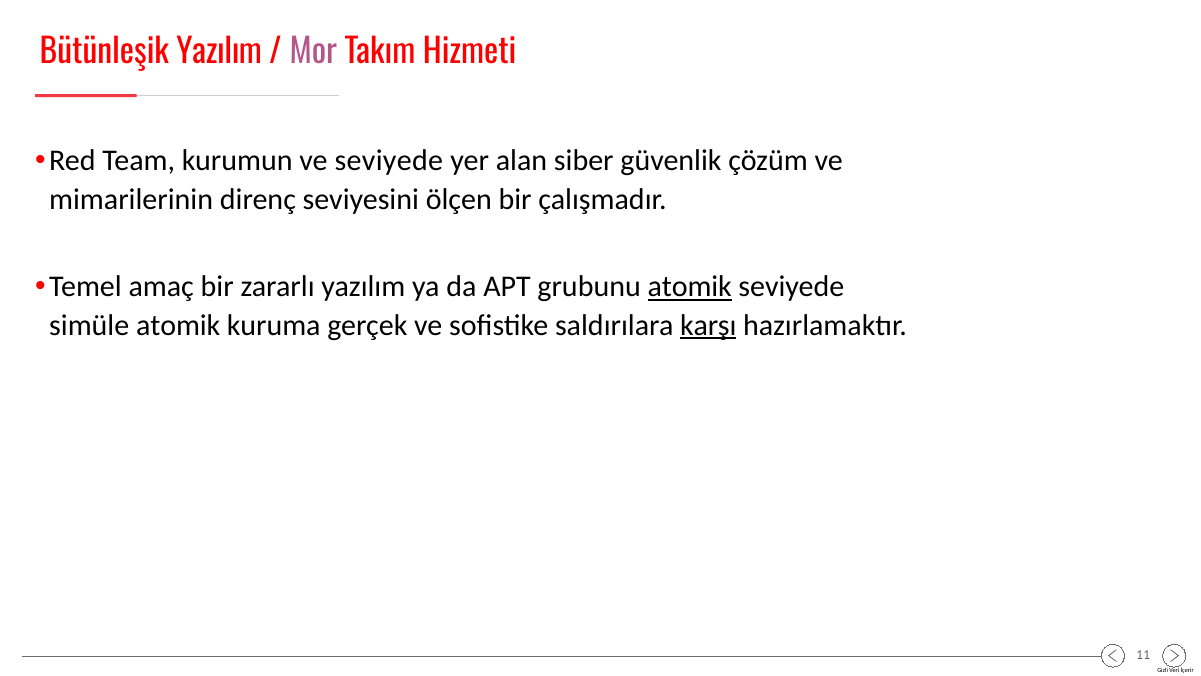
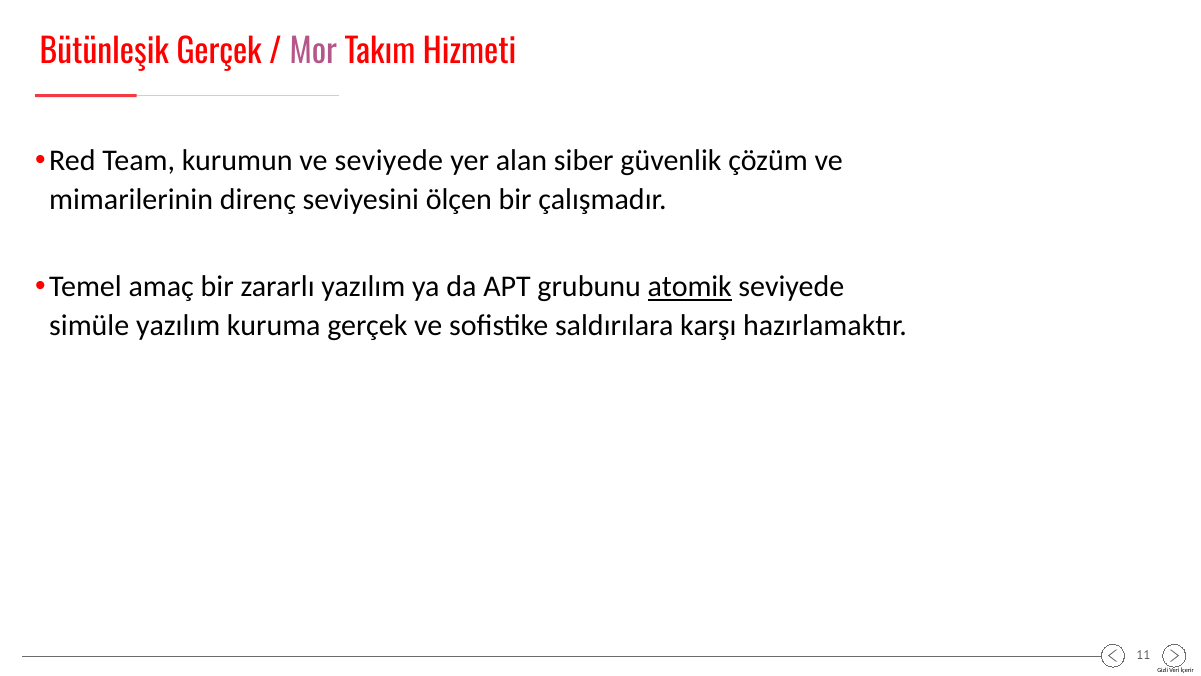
Bütünleşik Yazılım: Yazılım -> Gerçek (219, 52)
simüle atomik: atomik -> yazılım (178, 325)
karşı underline: present -> none (708, 325)
